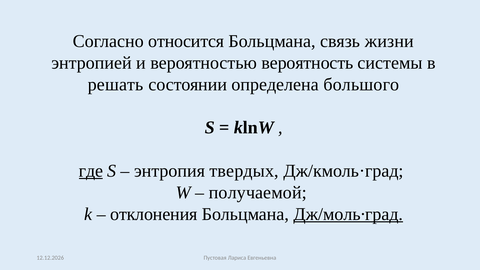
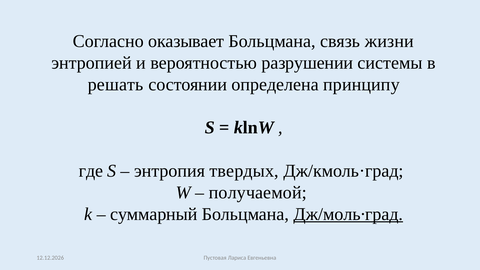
относится: относится -> оказывает (186, 41)
вероятность: вероятность -> разрушении (307, 63)
большого: большого -> принципу (361, 84)
где underline: present -> none (91, 171)
отклонения: отклонения -> суммарный (154, 214)
